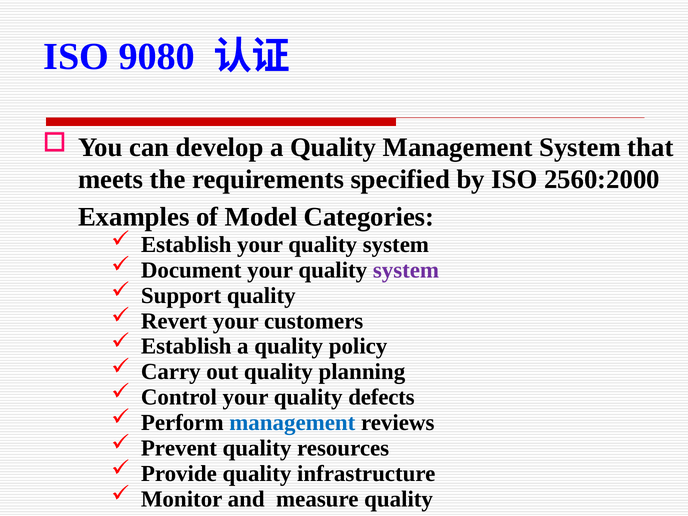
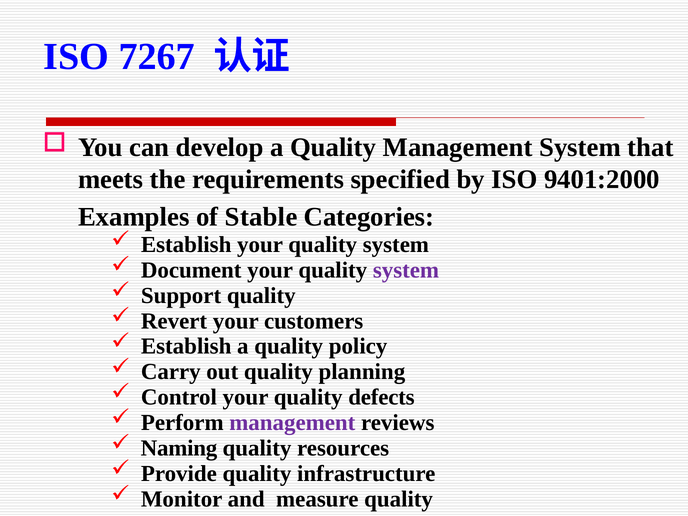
9080: 9080 -> 7267 (157, 57)
2560:2000: 2560:2000 -> 9401:2000 (602, 179)
Model: Model -> Stable (261, 217)
management colour: blue -> purple (292, 423)
Prevent: Prevent -> Naming (179, 448)
